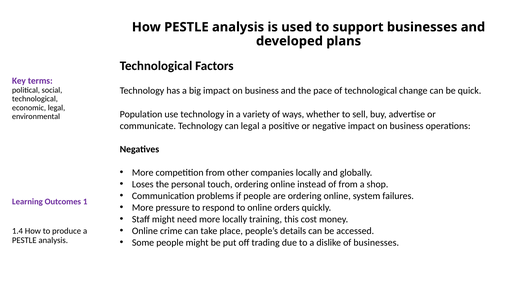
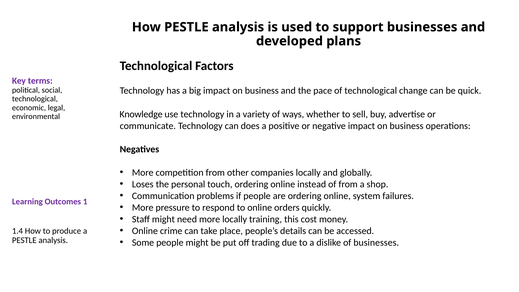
Population: Population -> Knowledge (141, 114)
can legal: legal -> does (250, 126)
